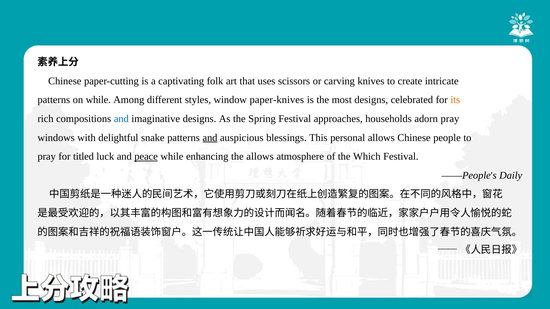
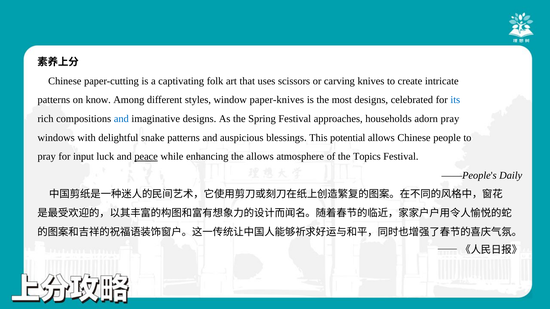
on while: while -> know (98, 100)
its colour: orange -> blue (455, 100)
and underline: present -> none (210, 138)
personal: personal -> potential (348, 138)
titled: titled -> input (84, 157)
Which: Which -> Topics (367, 157)
